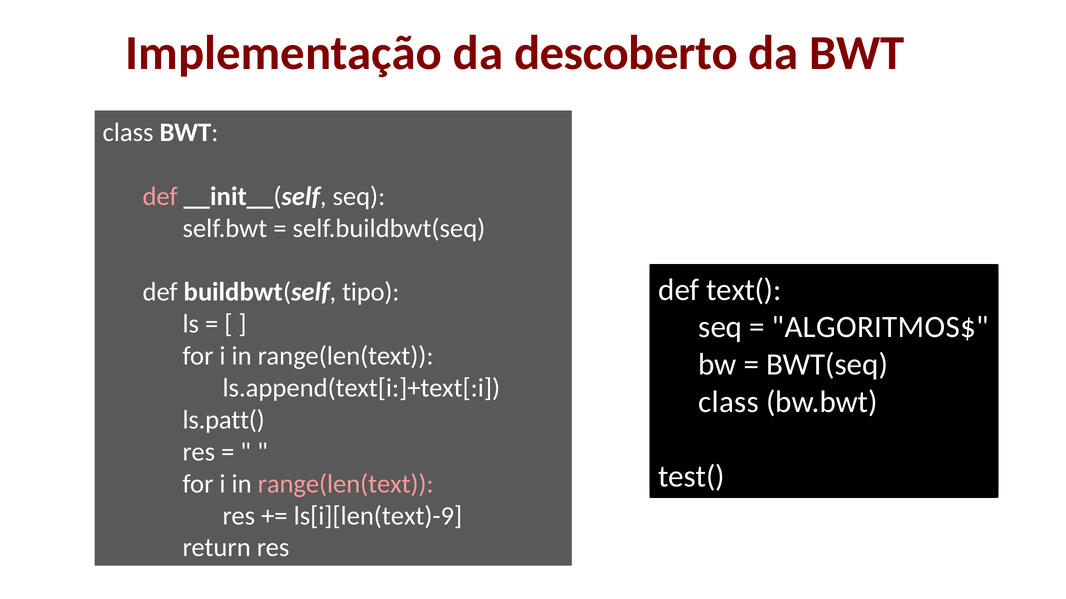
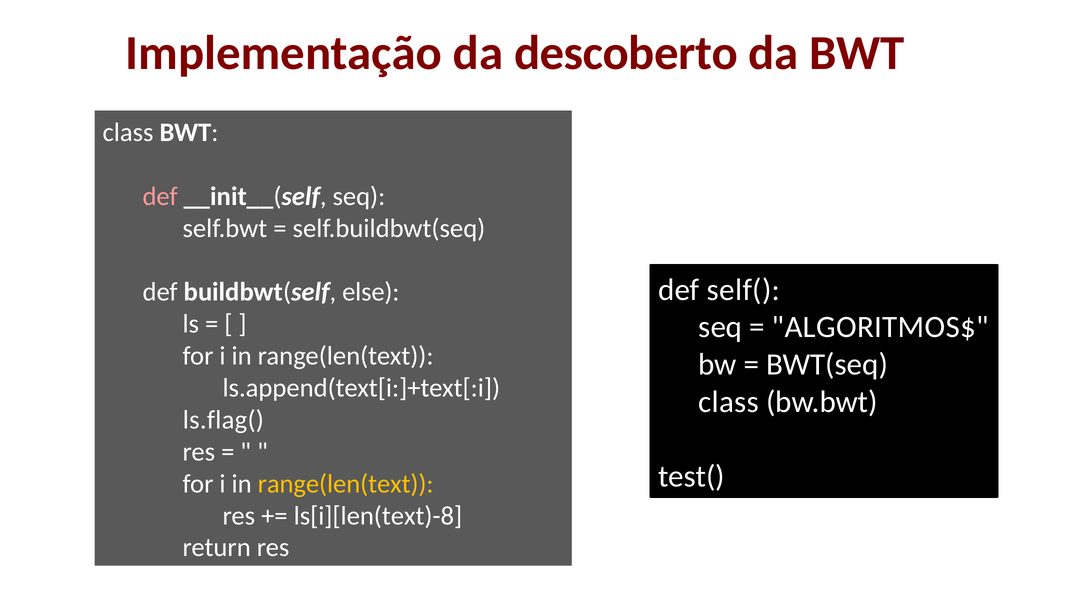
text(: text( -> self( (744, 290)
tipo: tipo -> else (371, 292)
ls.patt(: ls.patt( -> ls.flag( (223, 420)
range(len(text colour: pink -> yellow (346, 484)
ls[i][len(text)-9: ls[i][len(text)-9 -> ls[i][len(text)-8 (378, 516)
